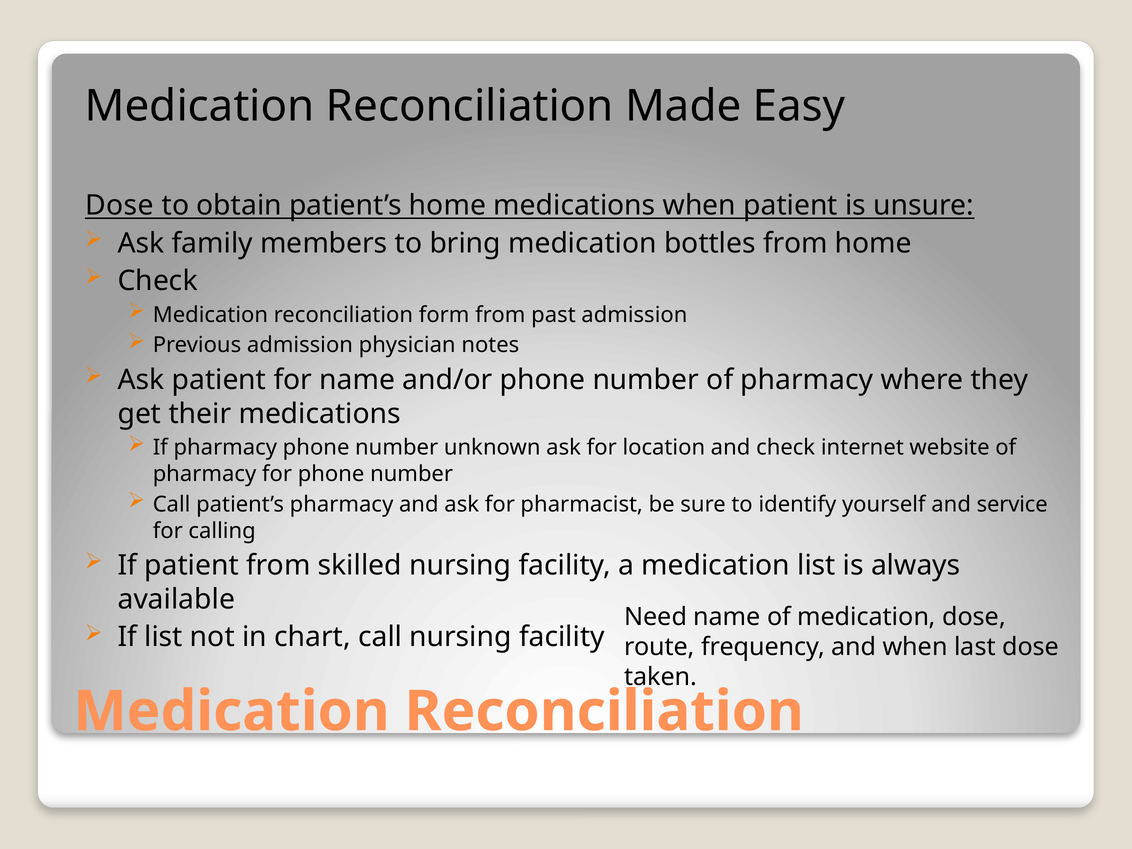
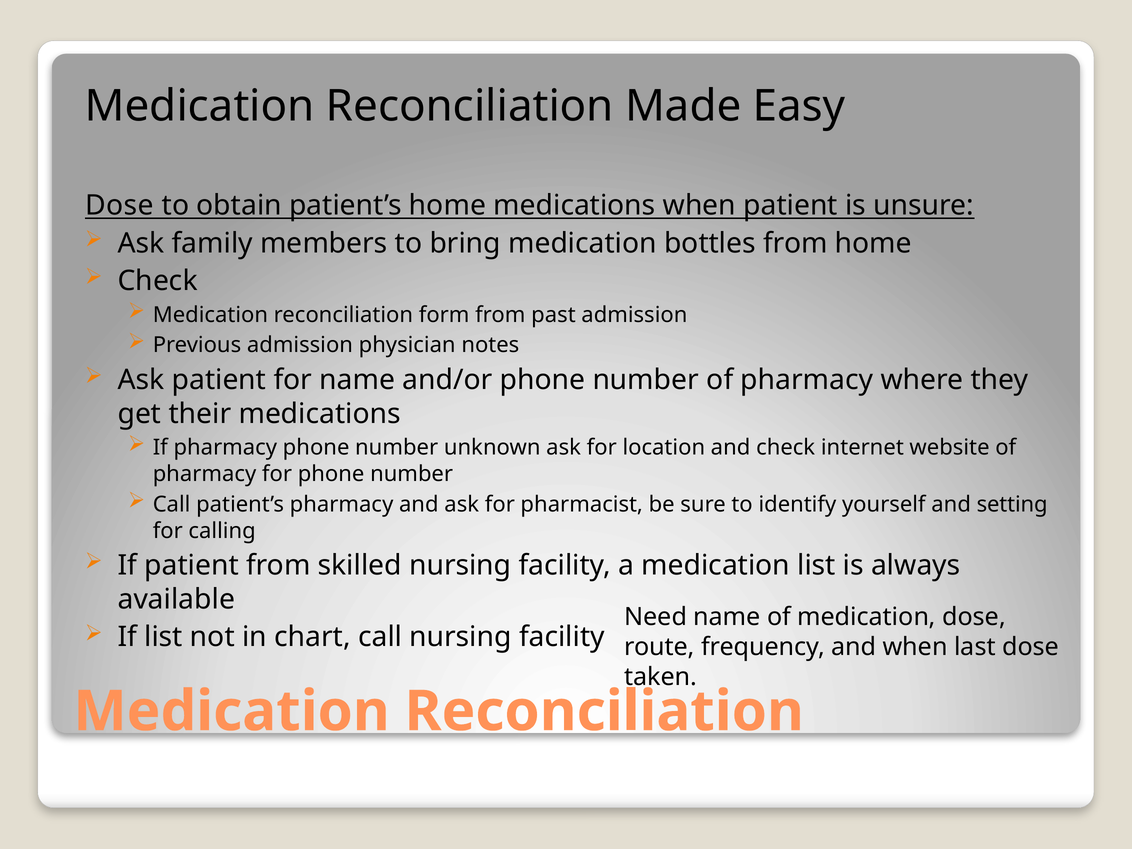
service: service -> setting (1012, 504)
